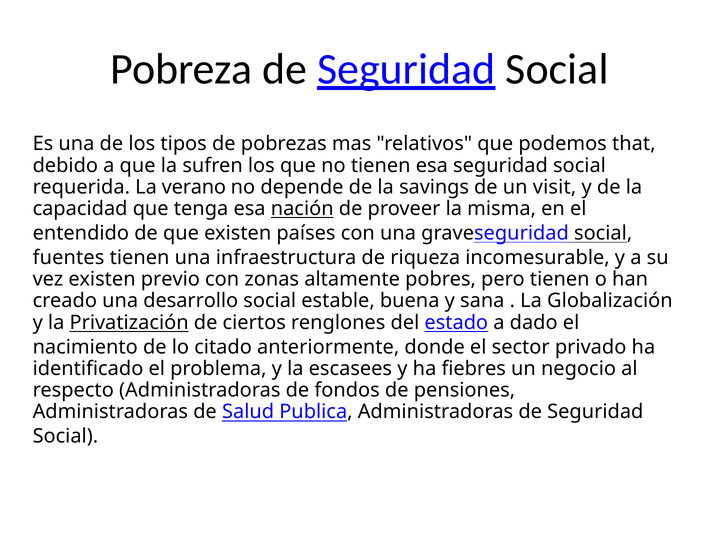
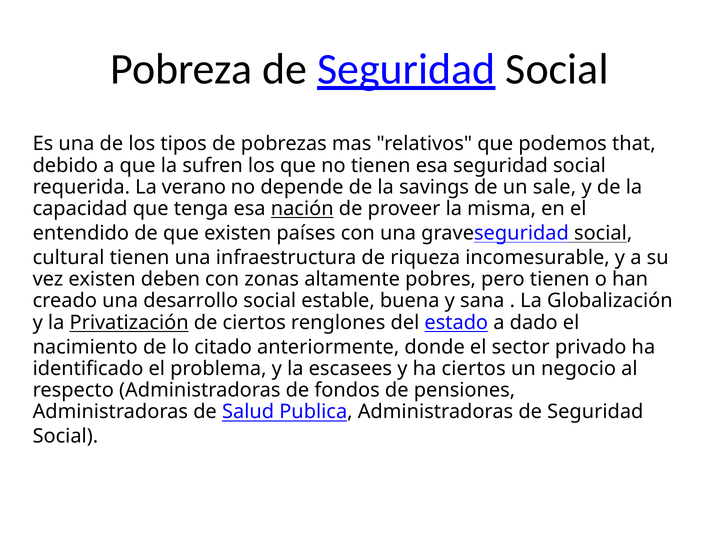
visit: visit -> sale (555, 187)
fuentes: fuentes -> cultural (69, 258)
previo: previo -> deben (170, 279)
ha fiebres: fiebres -> ciertos (474, 369)
